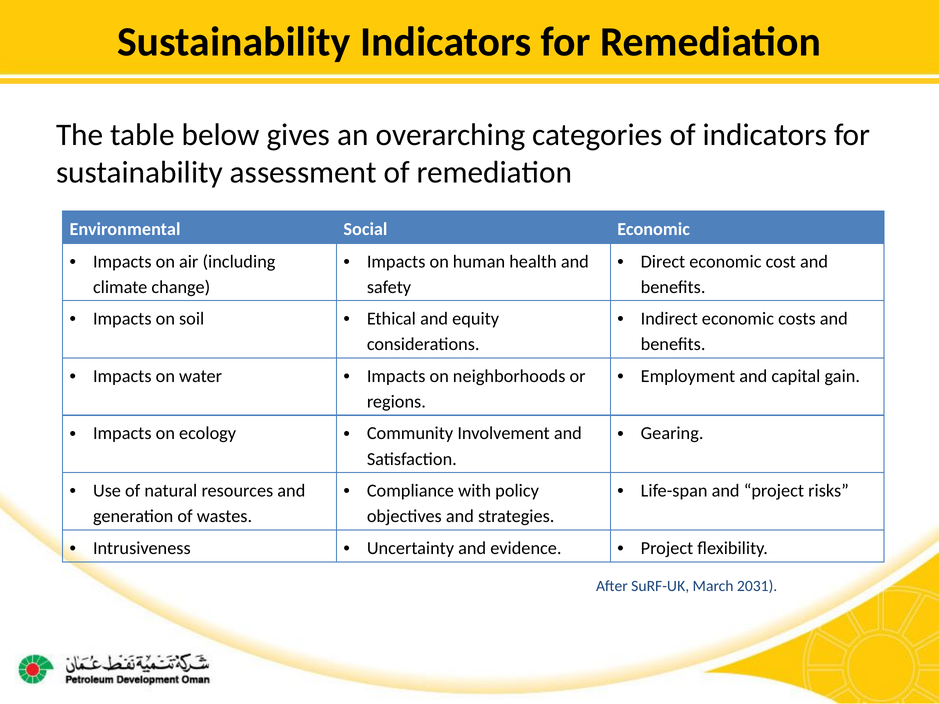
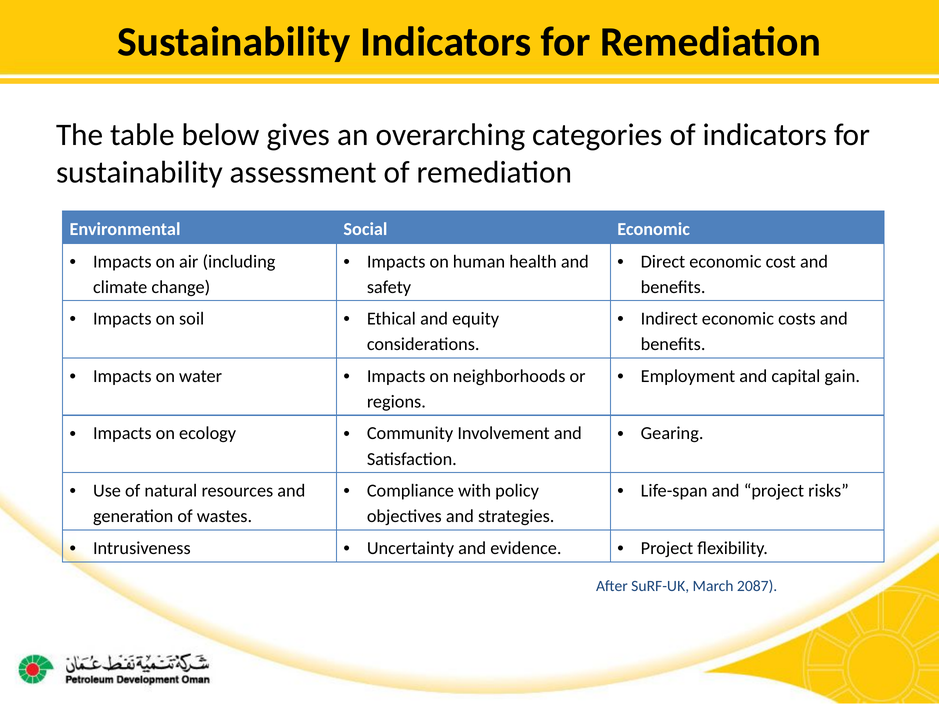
2031: 2031 -> 2087 (757, 586)
